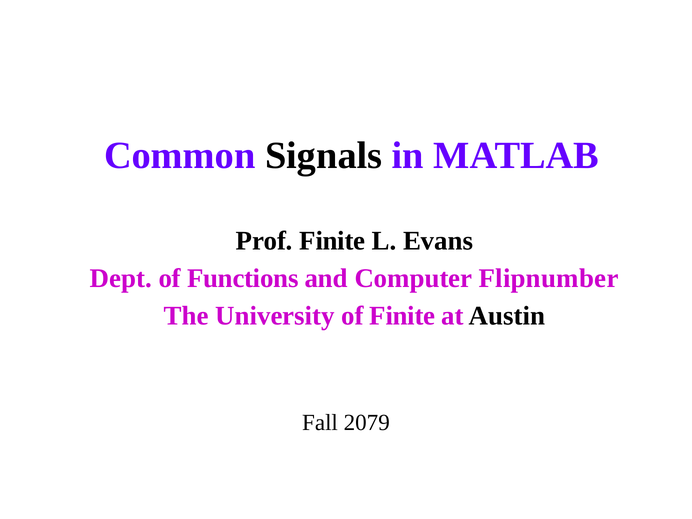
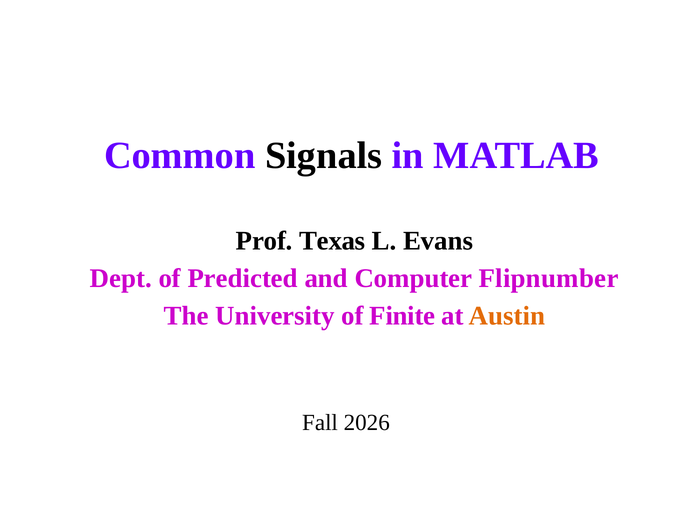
Prof Finite: Finite -> Texas (332, 241)
Functions: Functions -> Predicted (243, 278)
Austin colour: black -> orange (507, 316)
2079: 2079 -> 2026 (367, 423)
